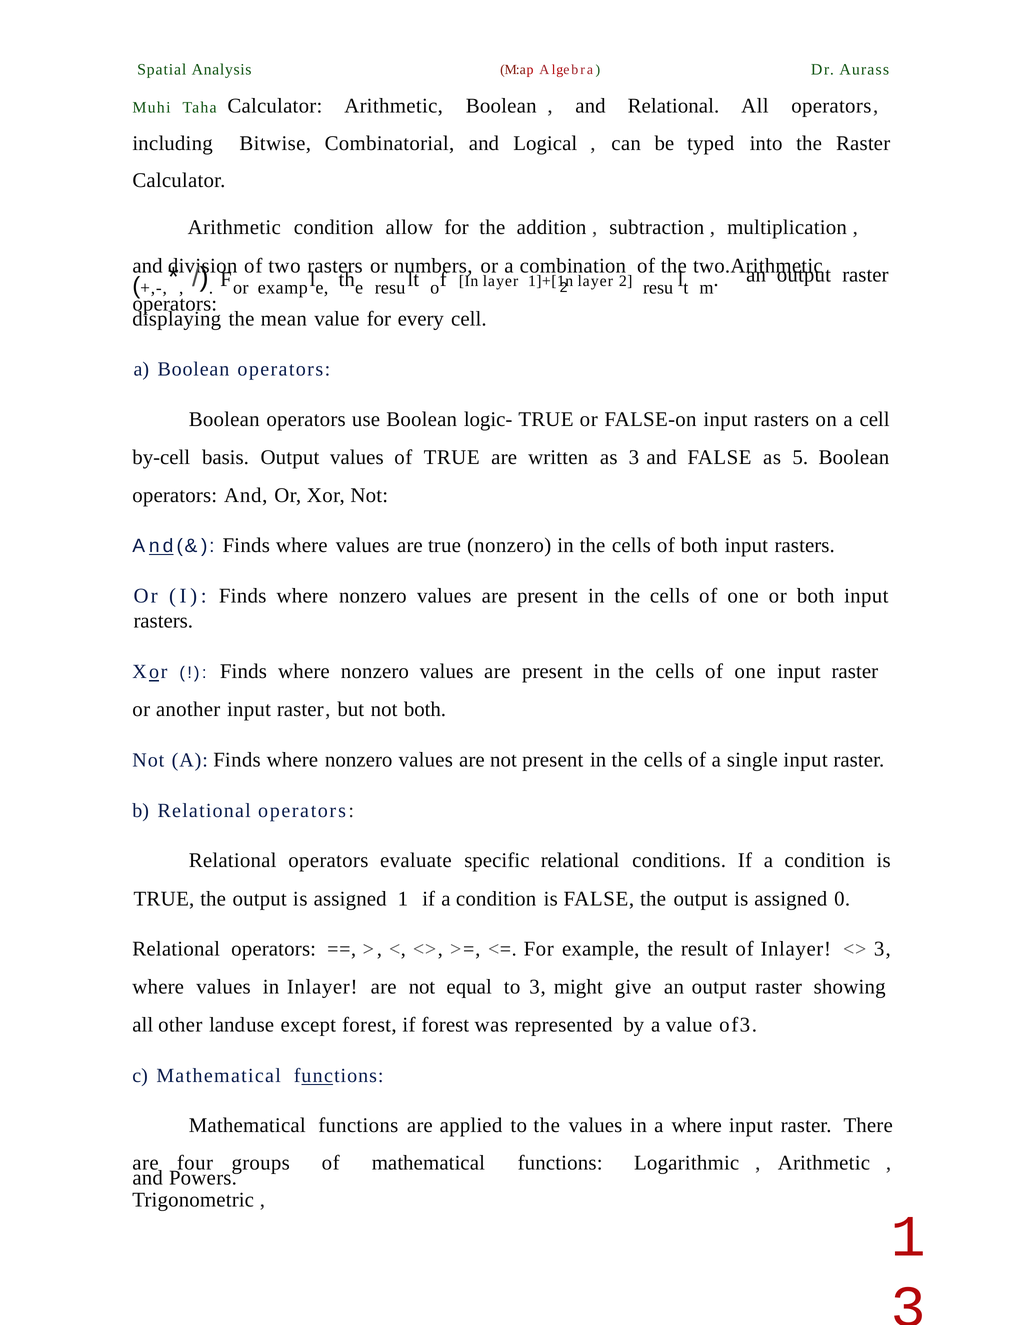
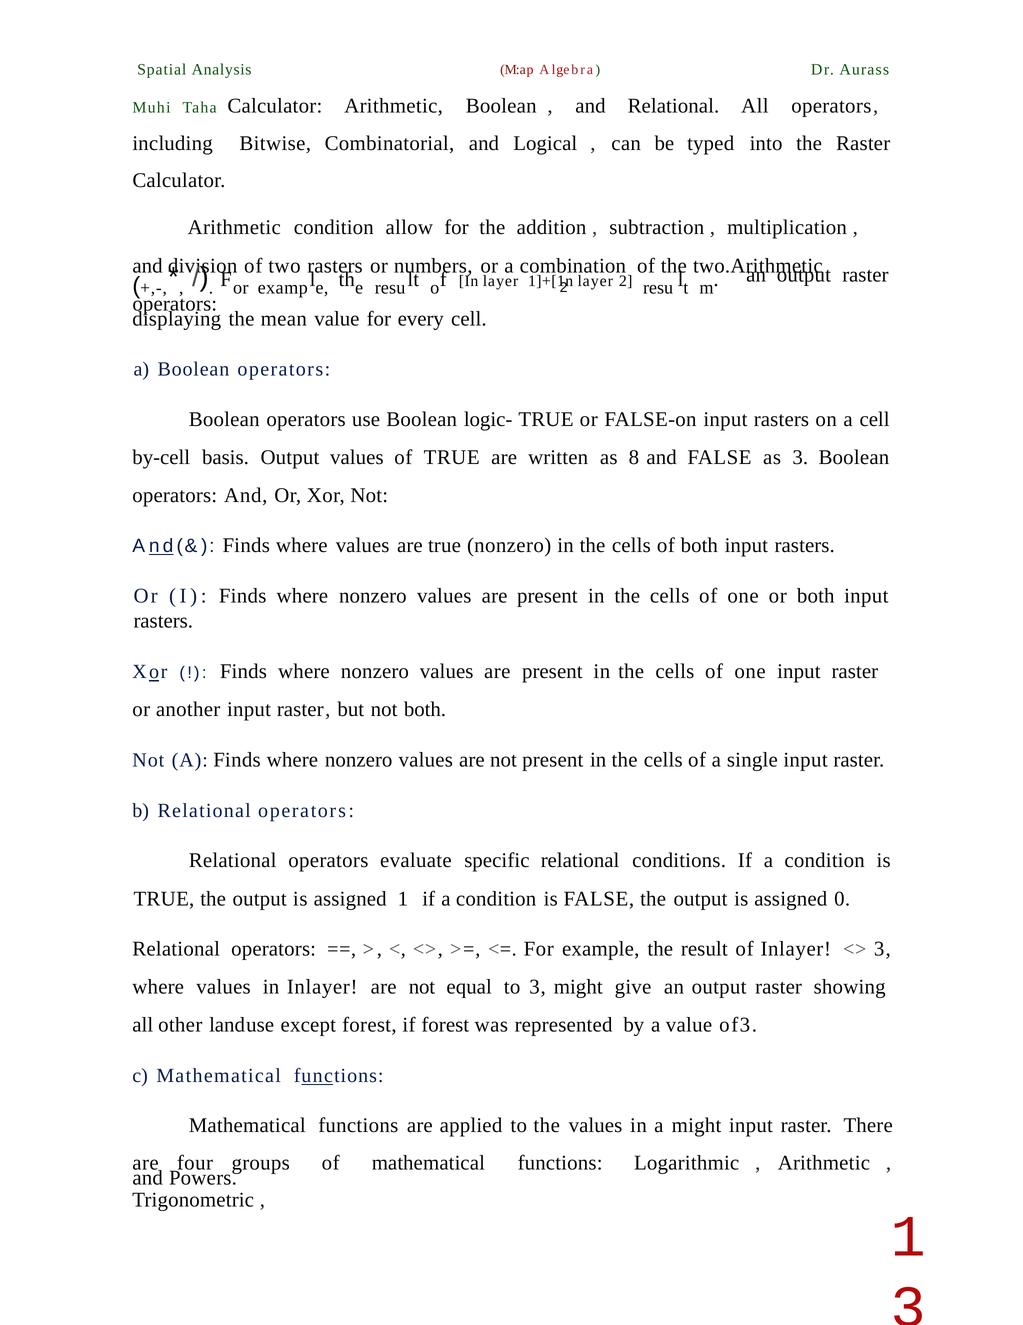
as 3: 3 -> 8 (634, 458)
as 5: 5 -> 3 (800, 458)
a where: where -> might (697, 1126)
